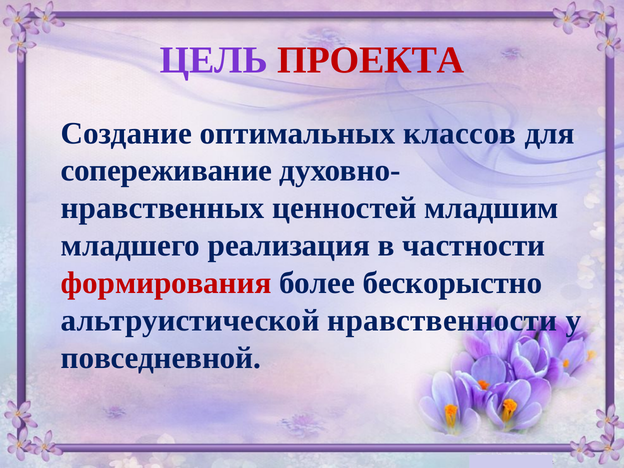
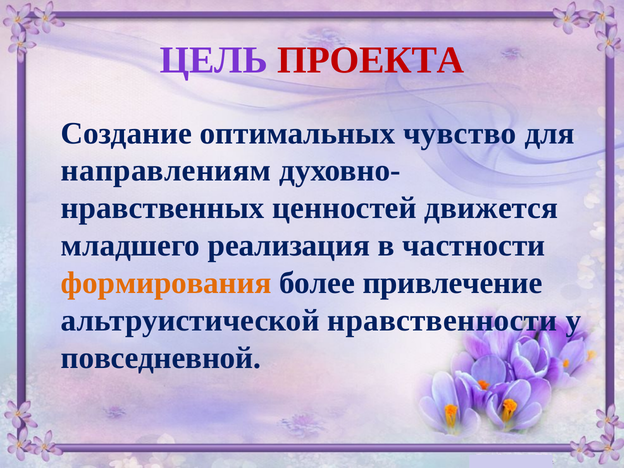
классов: классов -> чувство (460, 133)
сопереживание: сопереживание -> направлениям (166, 171)
младшим: младшим -> движется (491, 208)
формирования colour: red -> orange (166, 283)
бескорыстно: бескорыстно -> привлечение (453, 283)
